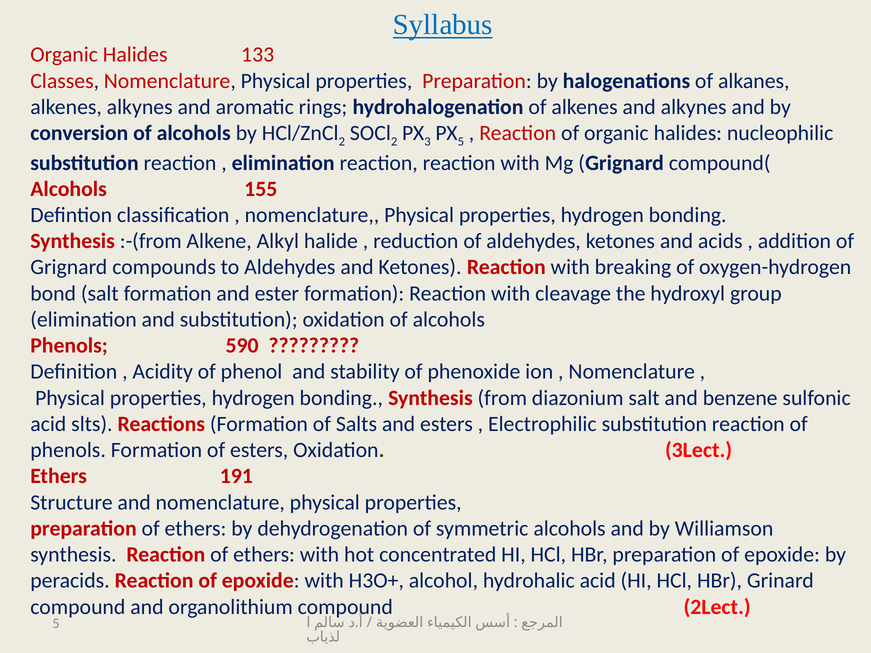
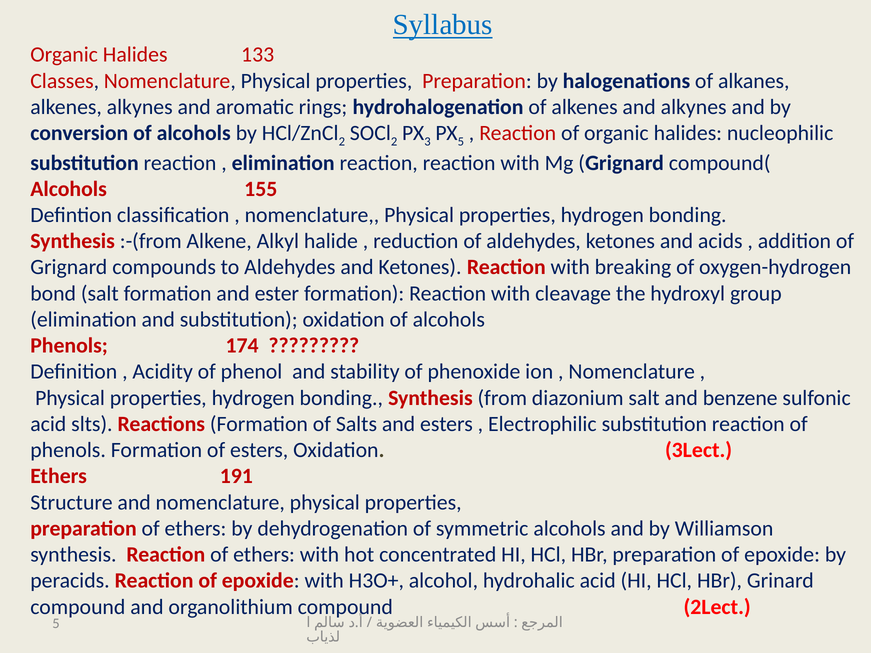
590: 590 -> 174 (242, 346)
